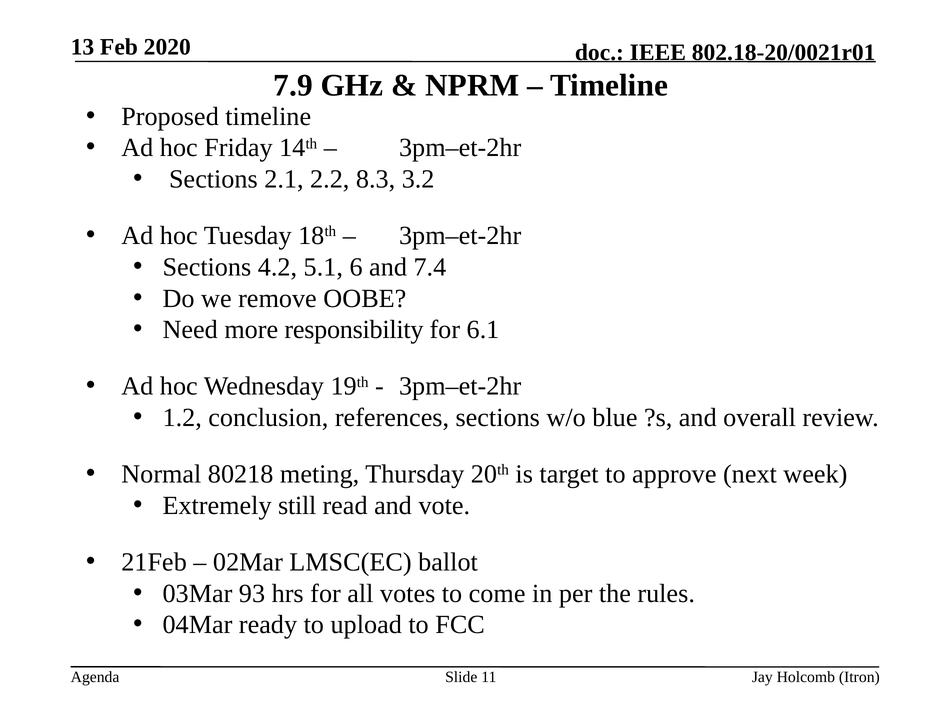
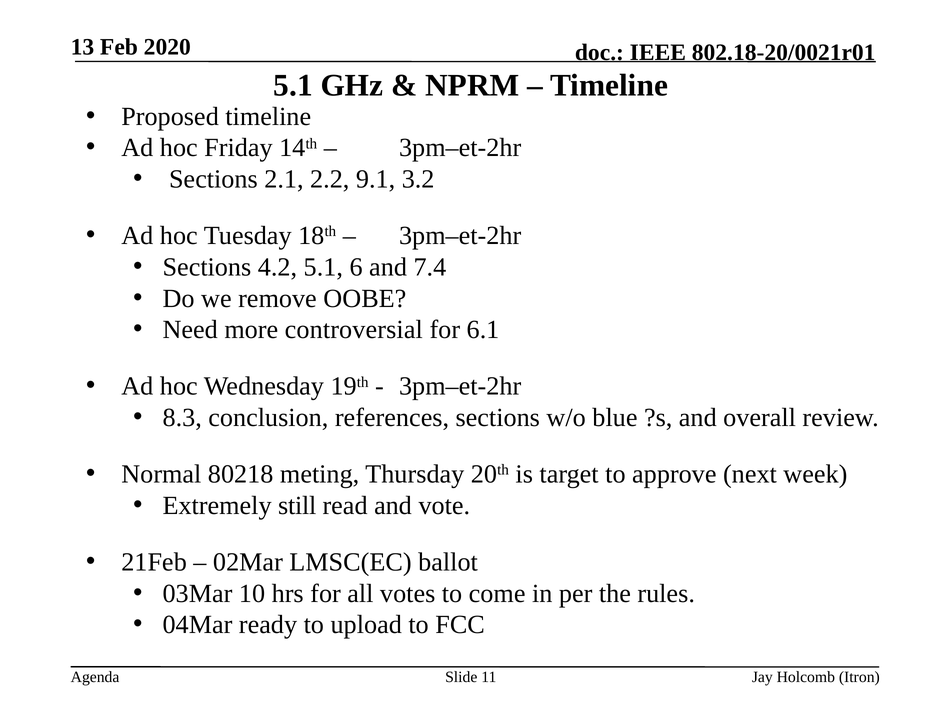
7.9: 7.9 -> 5.1 (293, 86)
8.3: 8.3 -> 9.1 (376, 179)
responsibility: responsibility -> controversial (354, 330)
1.2: 1.2 -> 8.3 (182, 418)
93: 93 -> 10 (252, 594)
